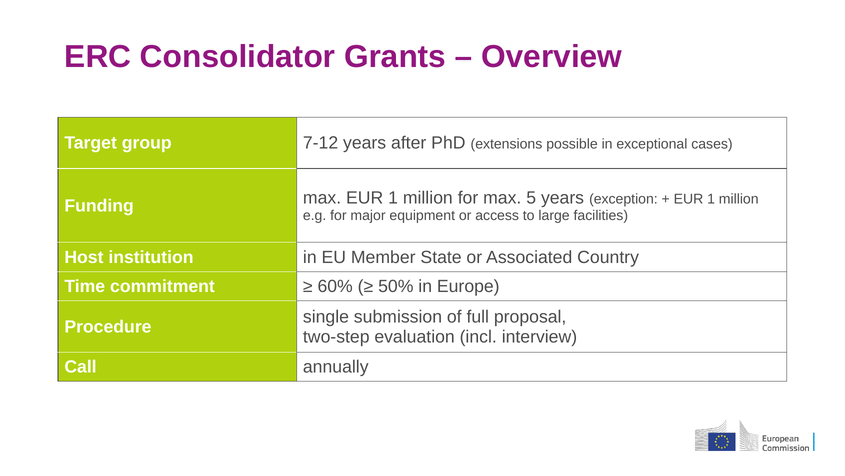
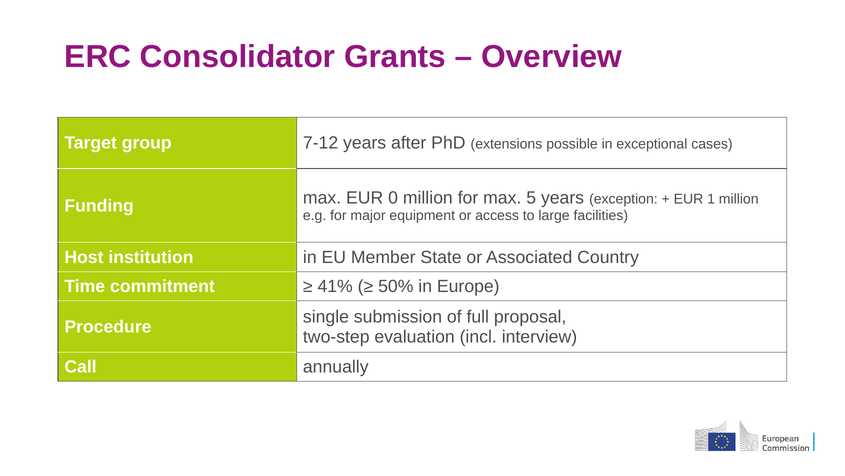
max EUR 1: 1 -> 0 (393, 198)
60%: 60% -> 41% (335, 286)
